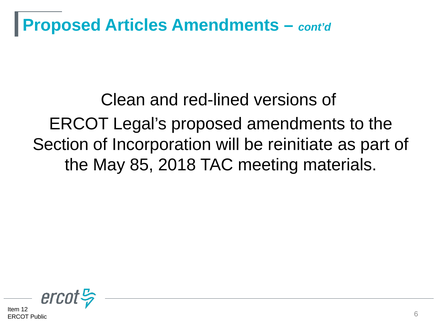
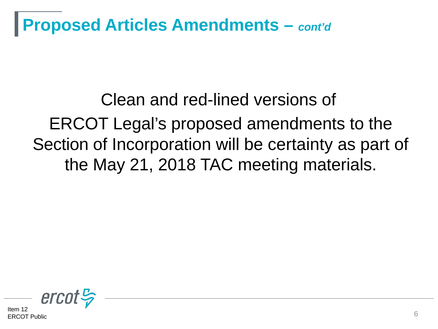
reinitiate: reinitiate -> certainty (300, 144)
85: 85 -> 21 (142, 165)
